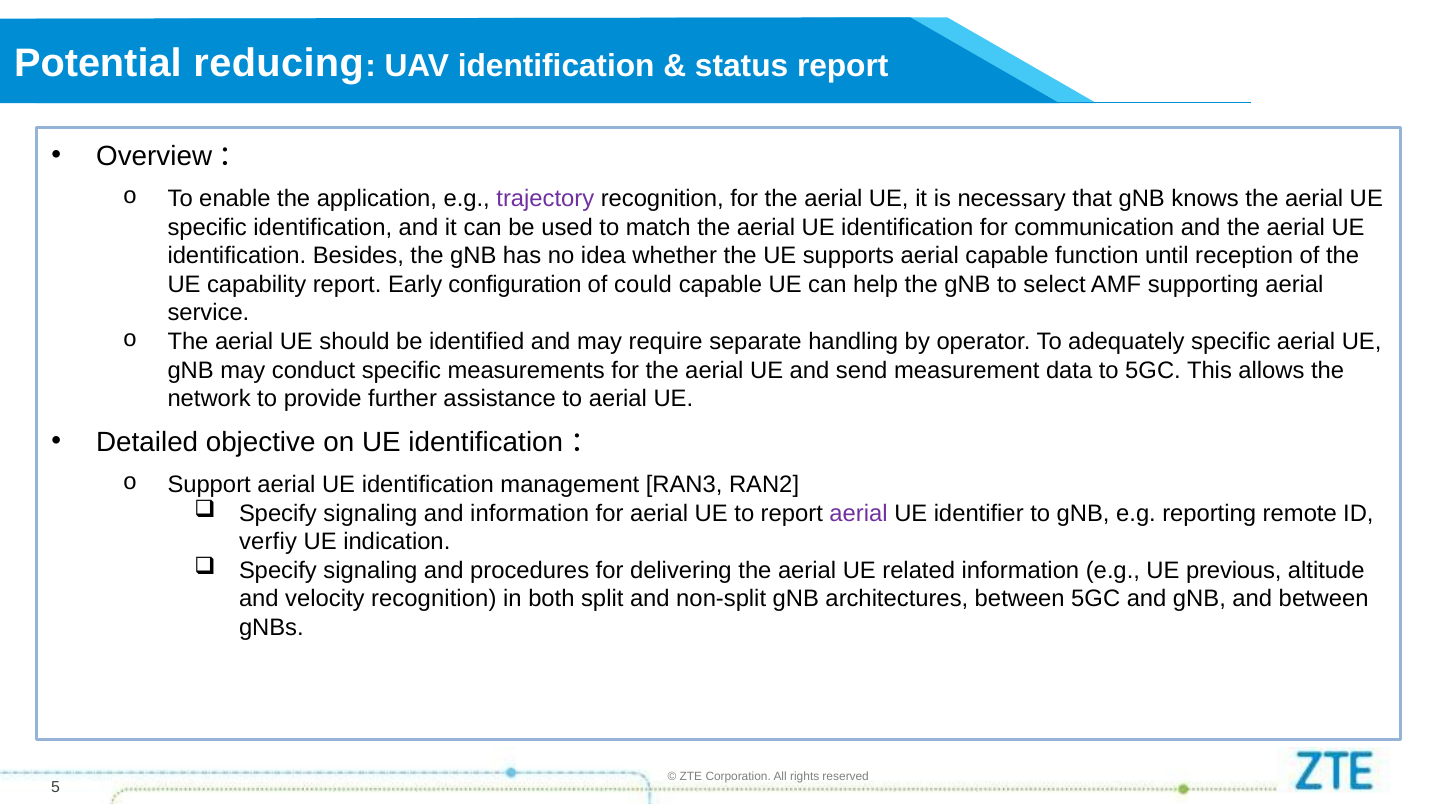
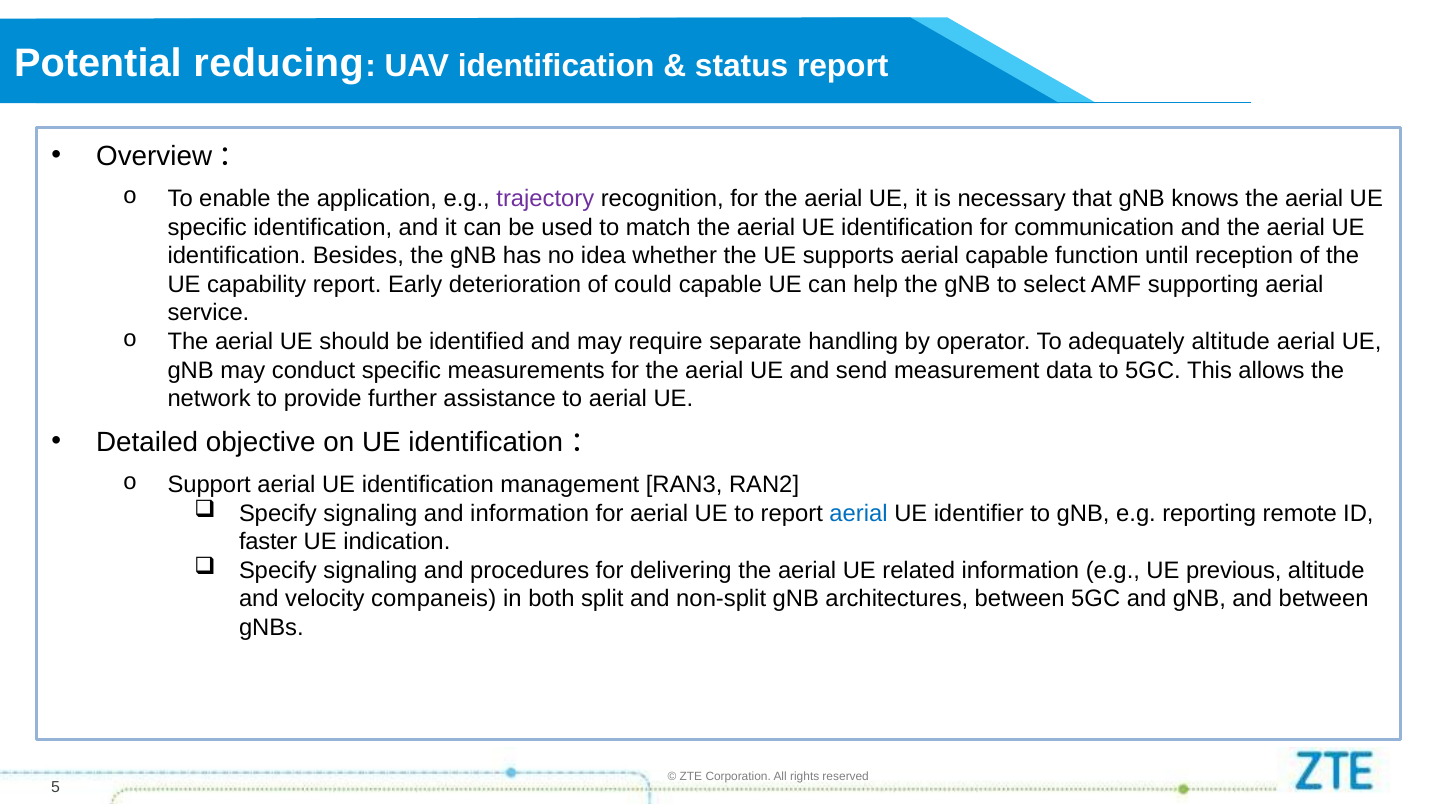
configuration: configuration -> deterioration (515, 284)
adequately specific: specific -> altitude (1231, 342)
aerial colour: purple -> blue (859, 513)
verfiy: verfiy -> faster (268, 542)
velocity recognition: recognition -> companeis (434, 599)
